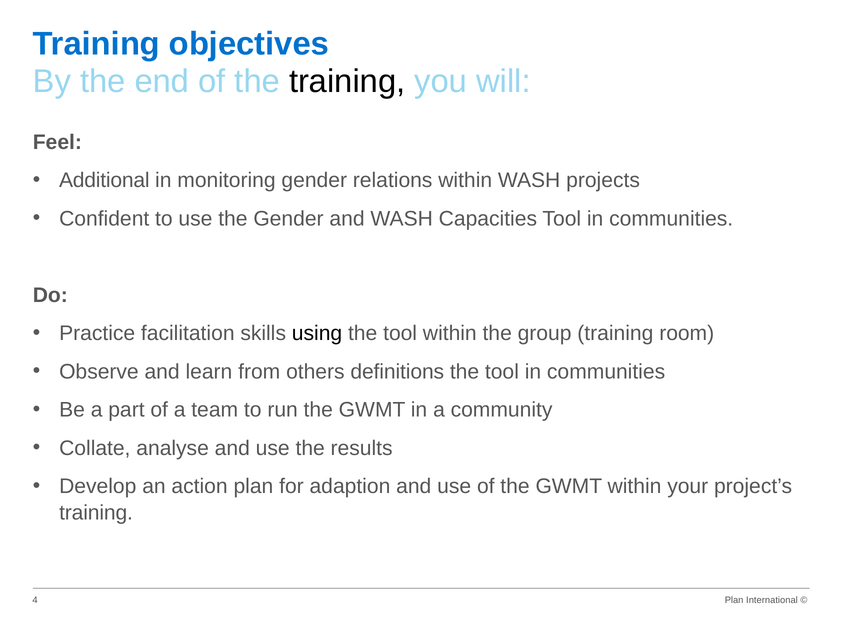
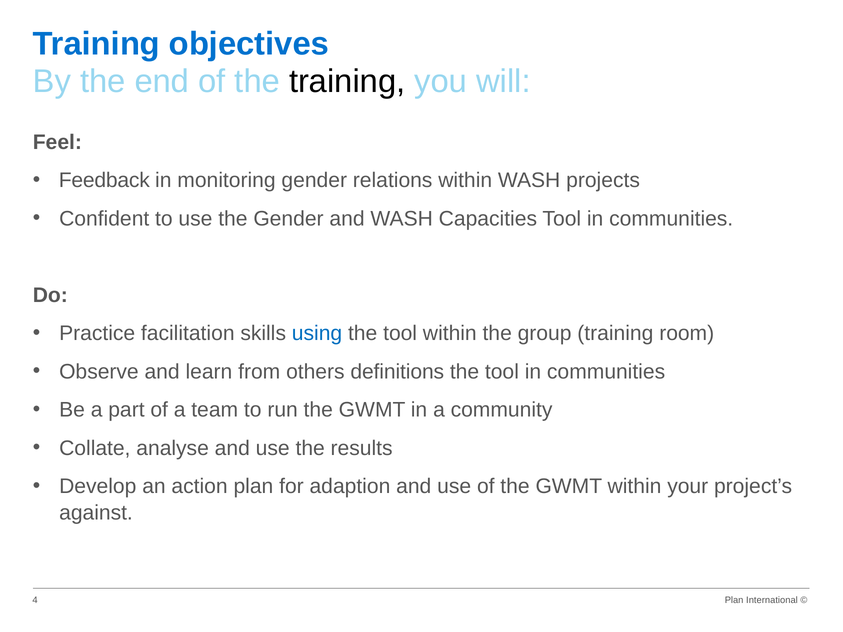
Additional: Additional -> Feedback (104, 180)
using colour: black -> blue (317, 333)
training: training -> against (96, 513)
